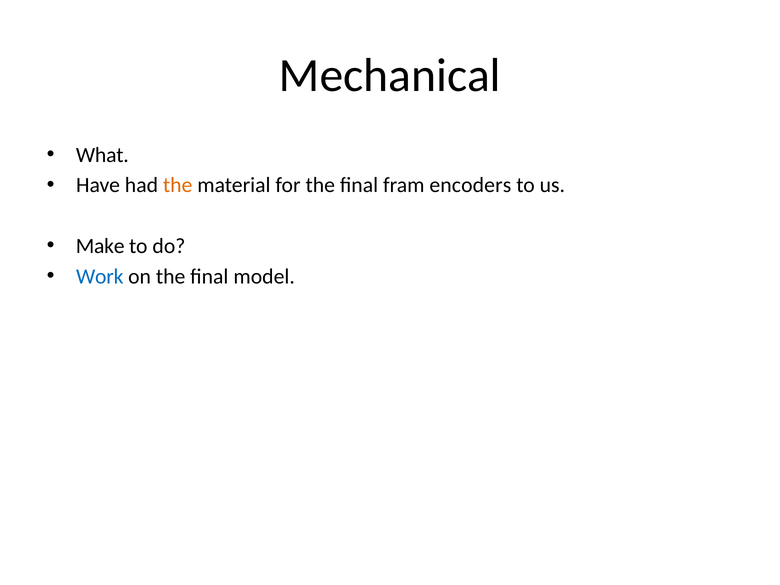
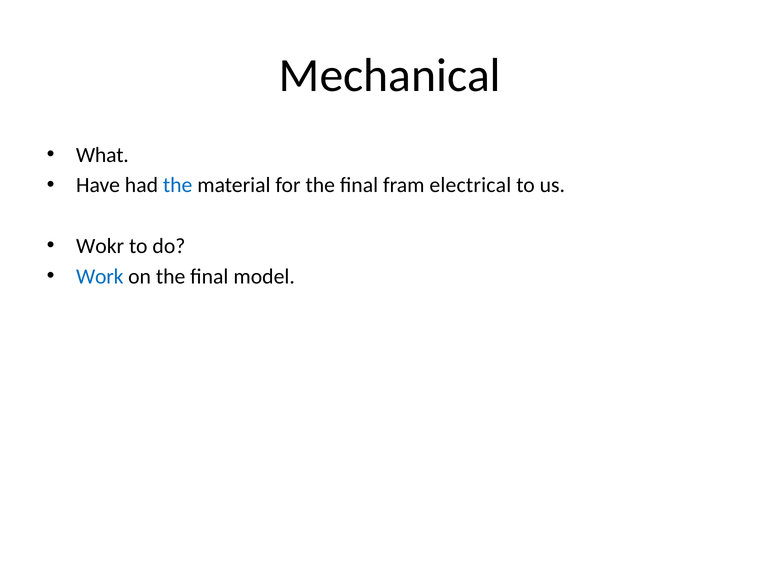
the colour: orange -> blue (178, 185)
encoders: encoders -> electrical (470, 185)
Make: Make -> Wokr (100, 246)
